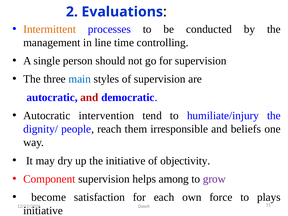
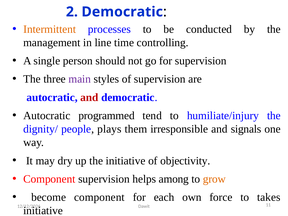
2 Evaluations: Evaluations -> Democratic (122, 12)
main colour: blue -> purple (80, 79)
intervention: intervention -> programmed (107, 116)
reach: reach -> plays (109, 129)
beliefs: beliefs -> signals (246, 129)
grow colour: purple -> orange (214, 179)
become satisfaction: satisfaction -> component (99, 197)
plays: plays -> takes (269, 197)
